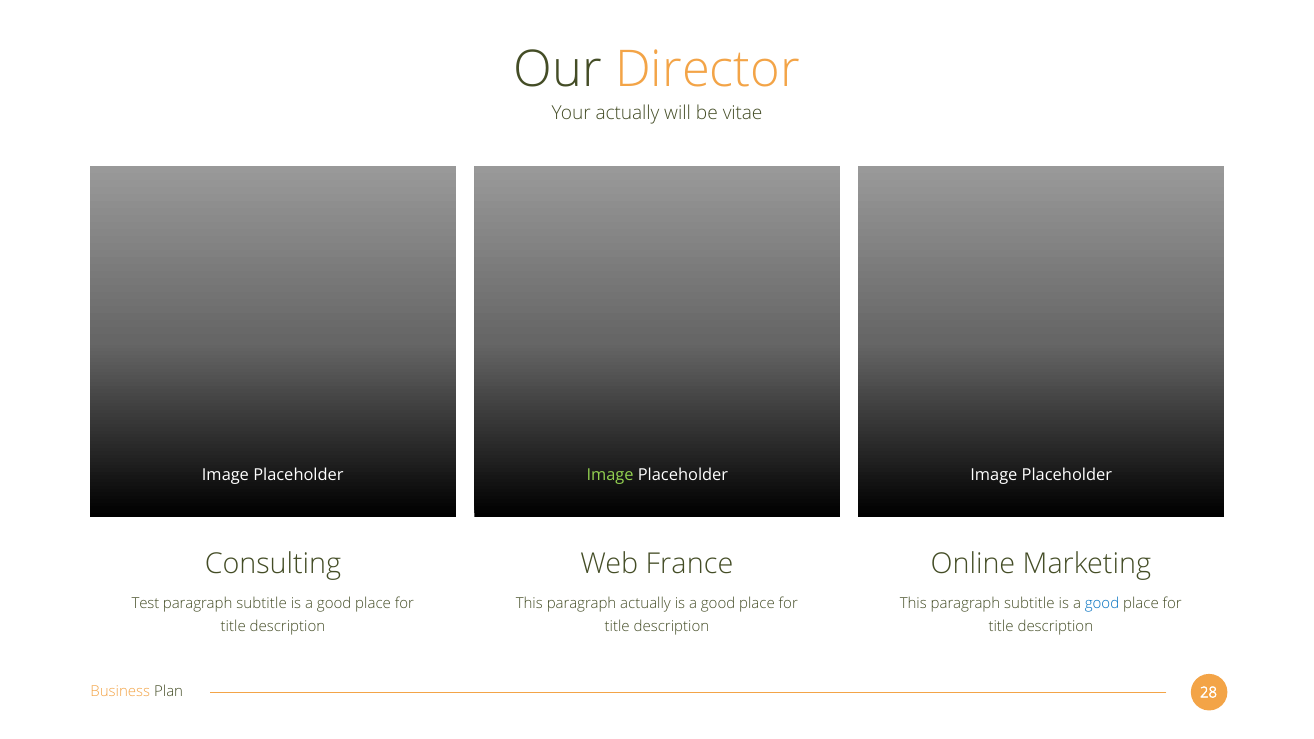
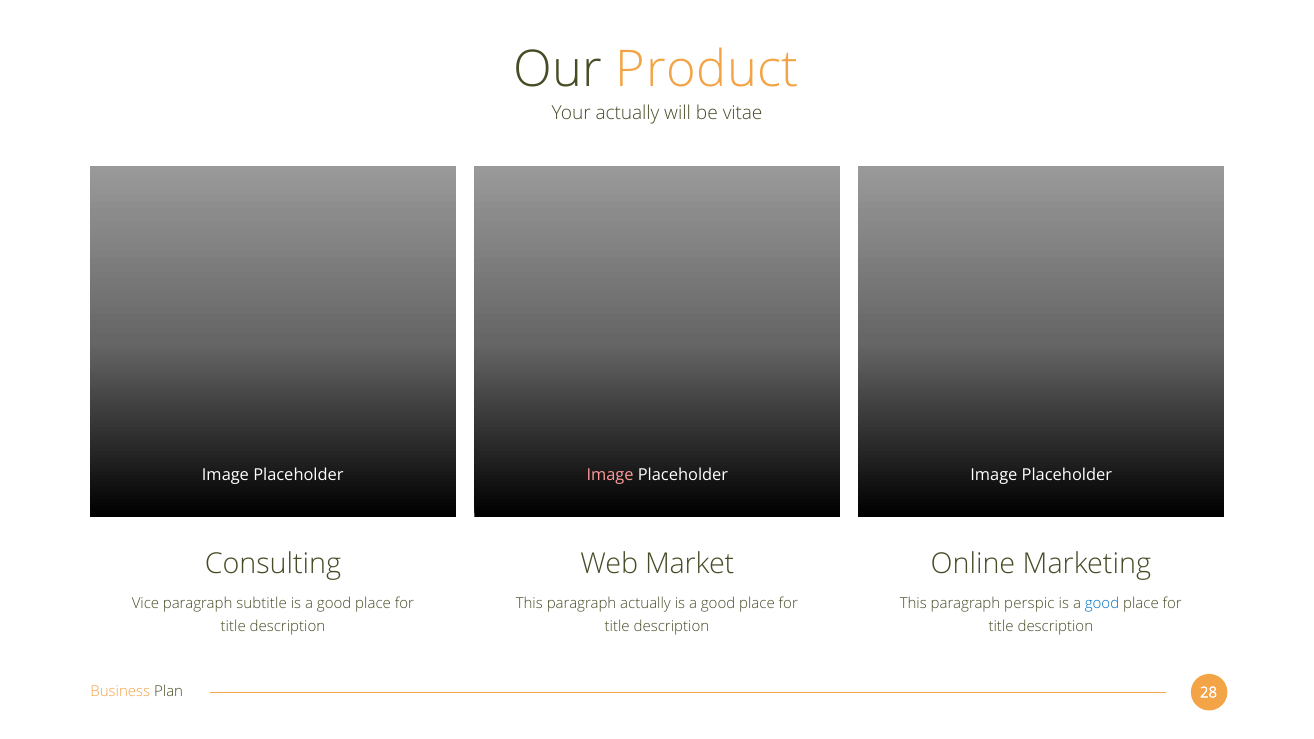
Director: Director -> Product (707, 70)
Image colour: light green -> pink (610, 475)
France: France -> Market (690, 564)
Test: Test -> Vice (145, 603)
This paragraph subtitle: subtitle -> perspic (1029, 603)
